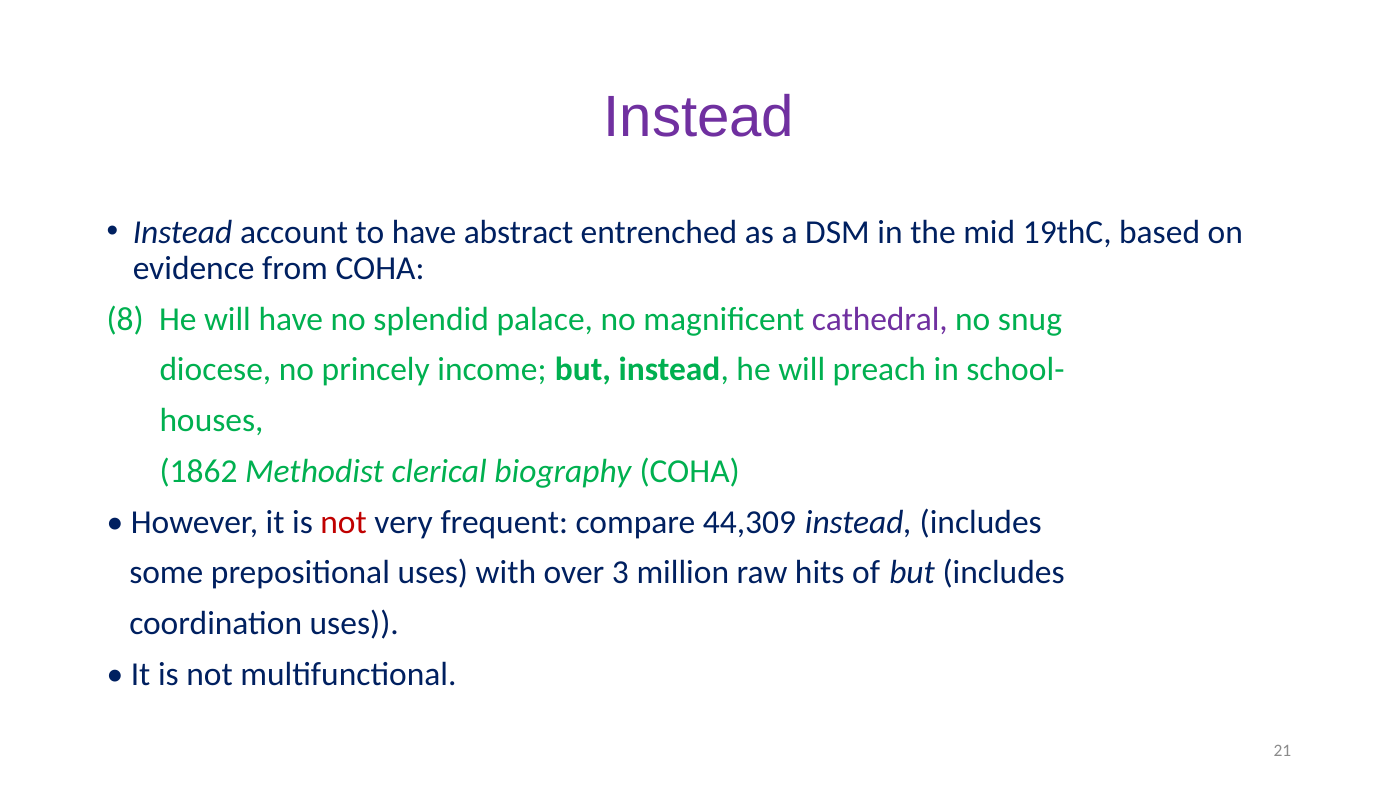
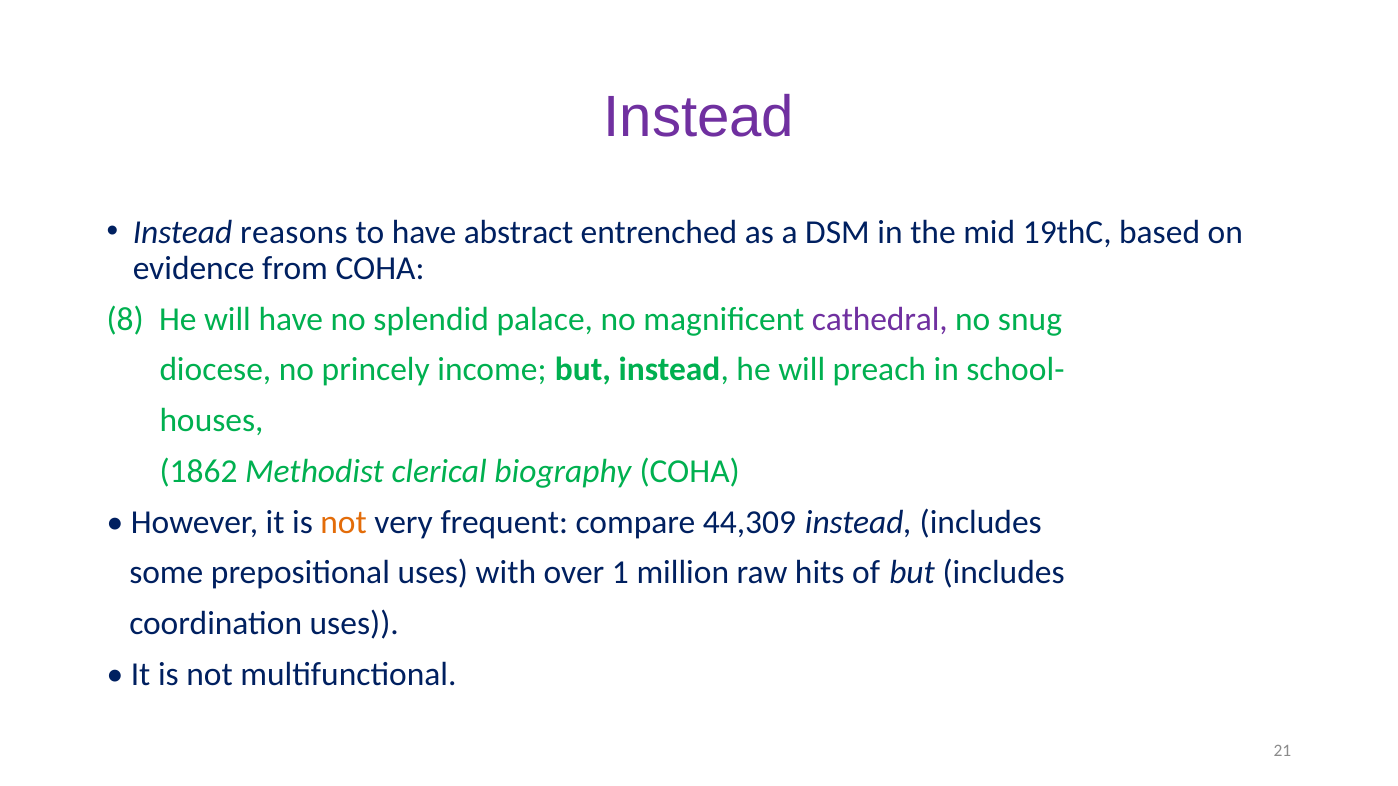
account: account -> reasons (294, 232)
not colour: red -> orange (344, 522)
3: 3 -> 1 (620, 573)
